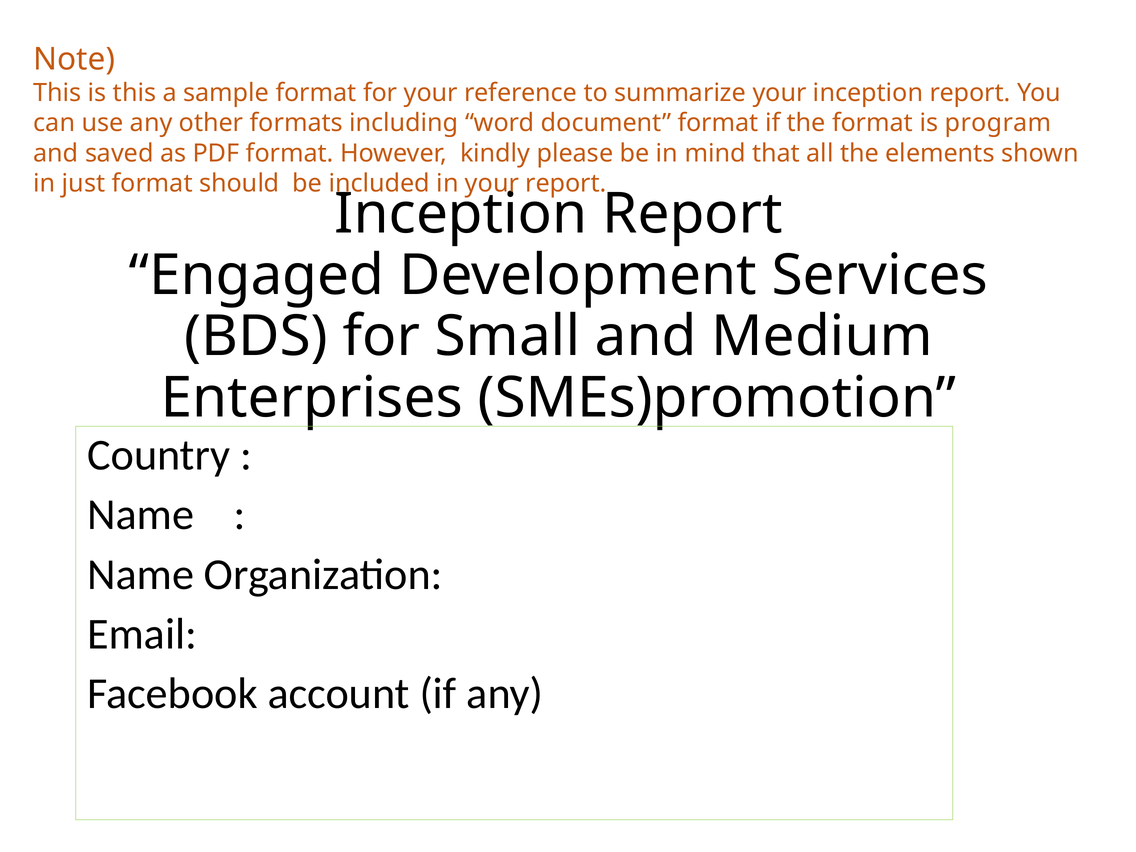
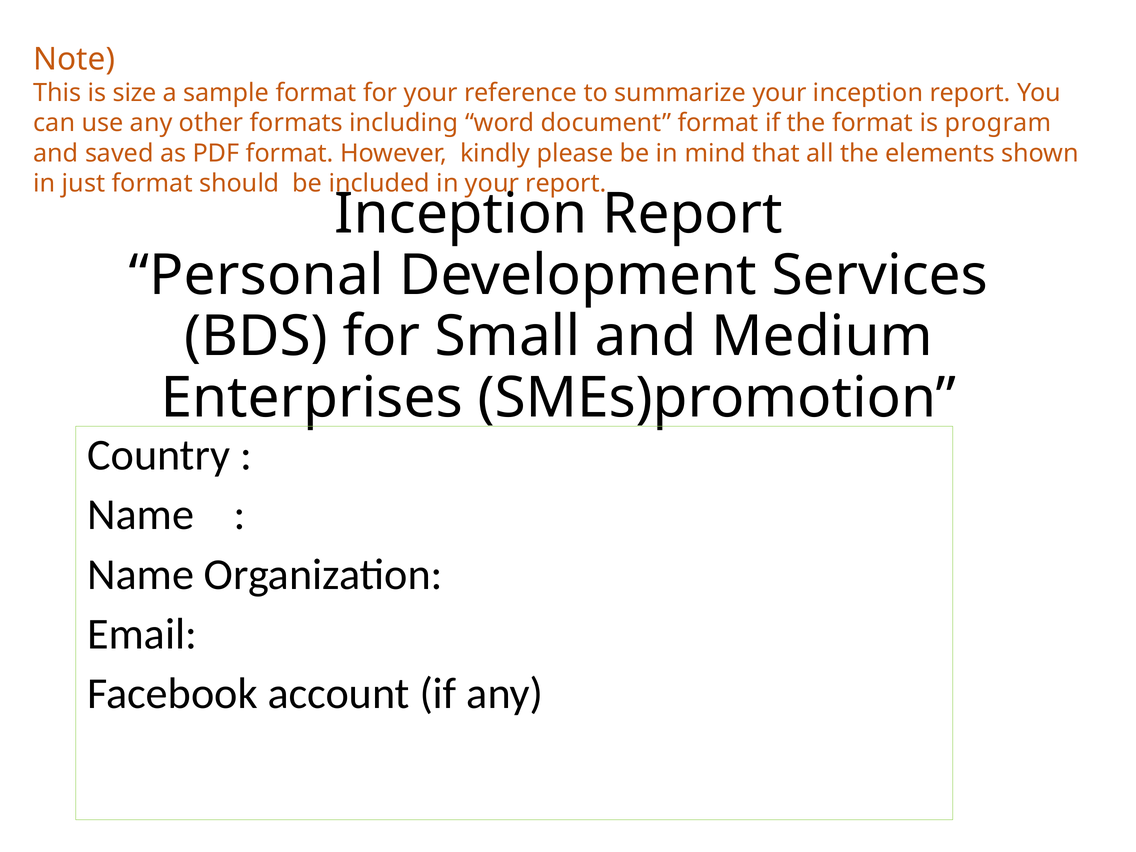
is this: this -> size (135, 93)
Engaged: Engaged -> Personal (256, 275)
